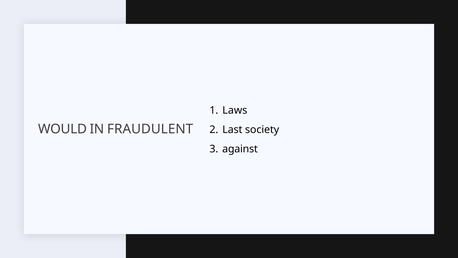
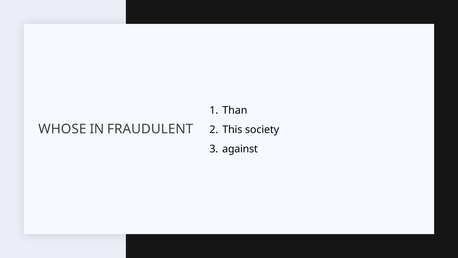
Laws: Laws -> Than (235, 110)
WOULD: WOULD -> WHOSE (62, 129)
Last: Last -> This (232, 130)
